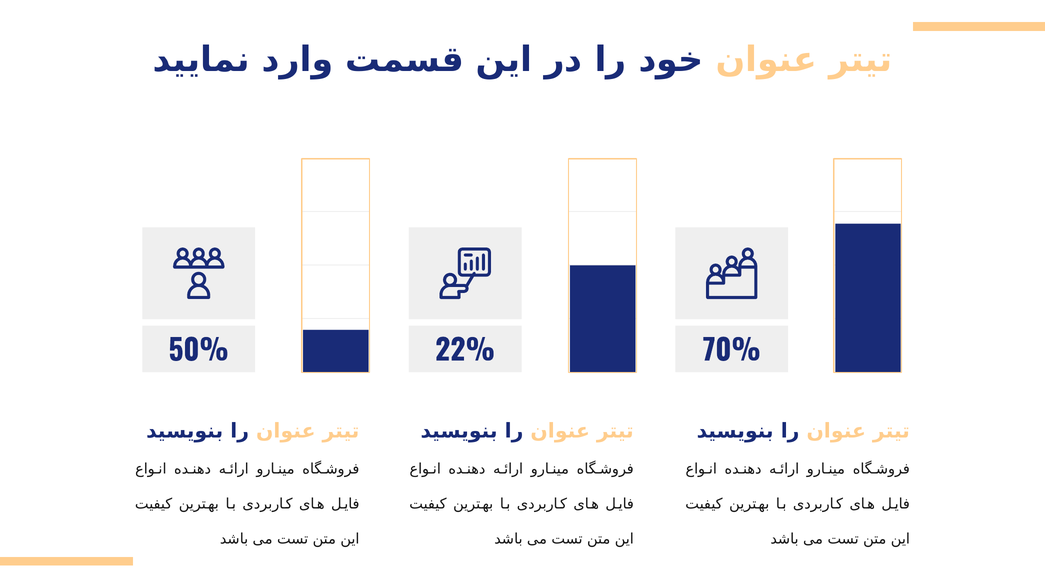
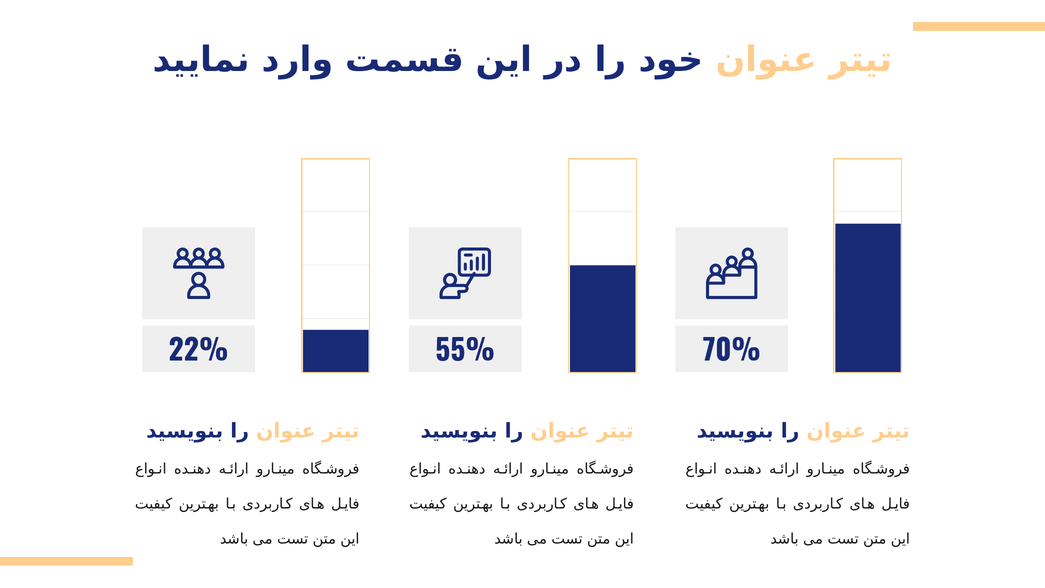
50%: 50% -> 22% (198, 351)
22%: 22% -> 55% (465, 351)
